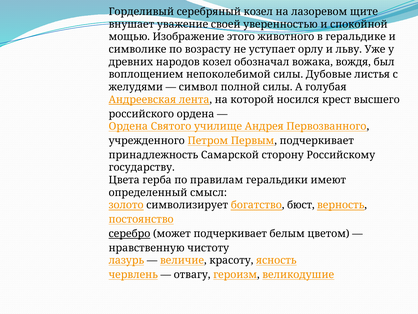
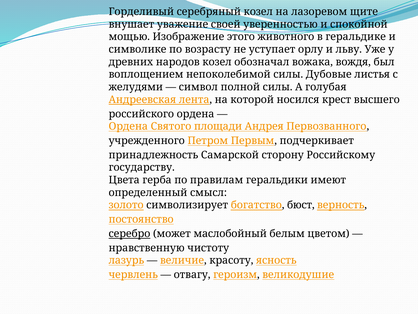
училище: училище -> площади (218, 126)
может подчеркивает: подчеркивает -> маслобойный (230, 233)
